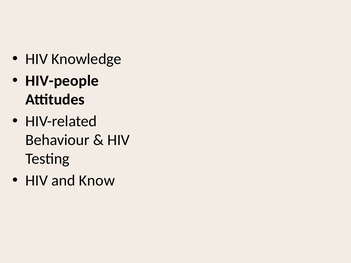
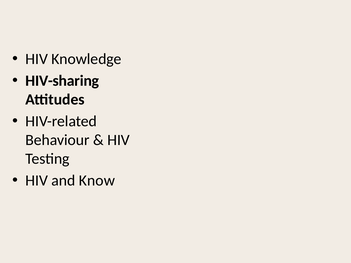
HIV-people: HIV-people -> HIV-sharing (62, 81)
